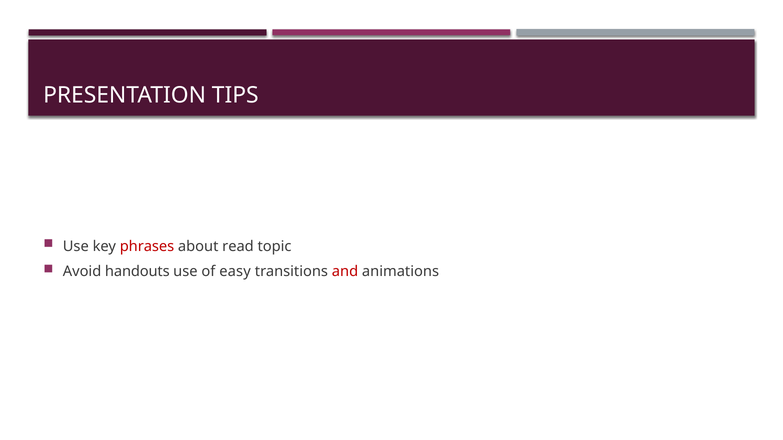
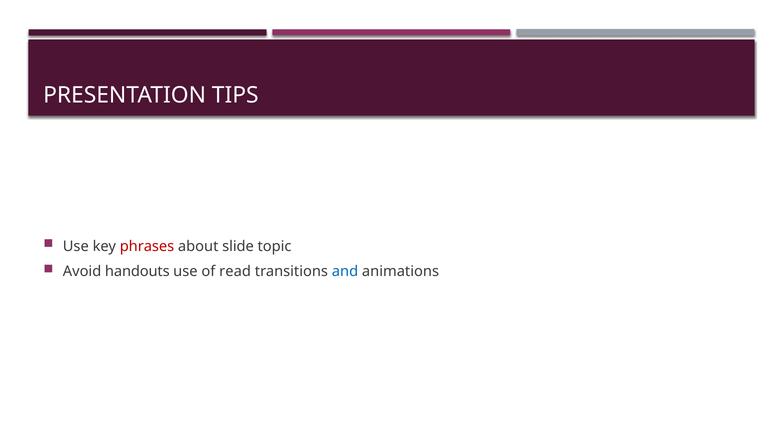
read: read -> slide (238, 246)
easy: easy -> read (235, 272)
and colour: red -> blue (345, 272)
